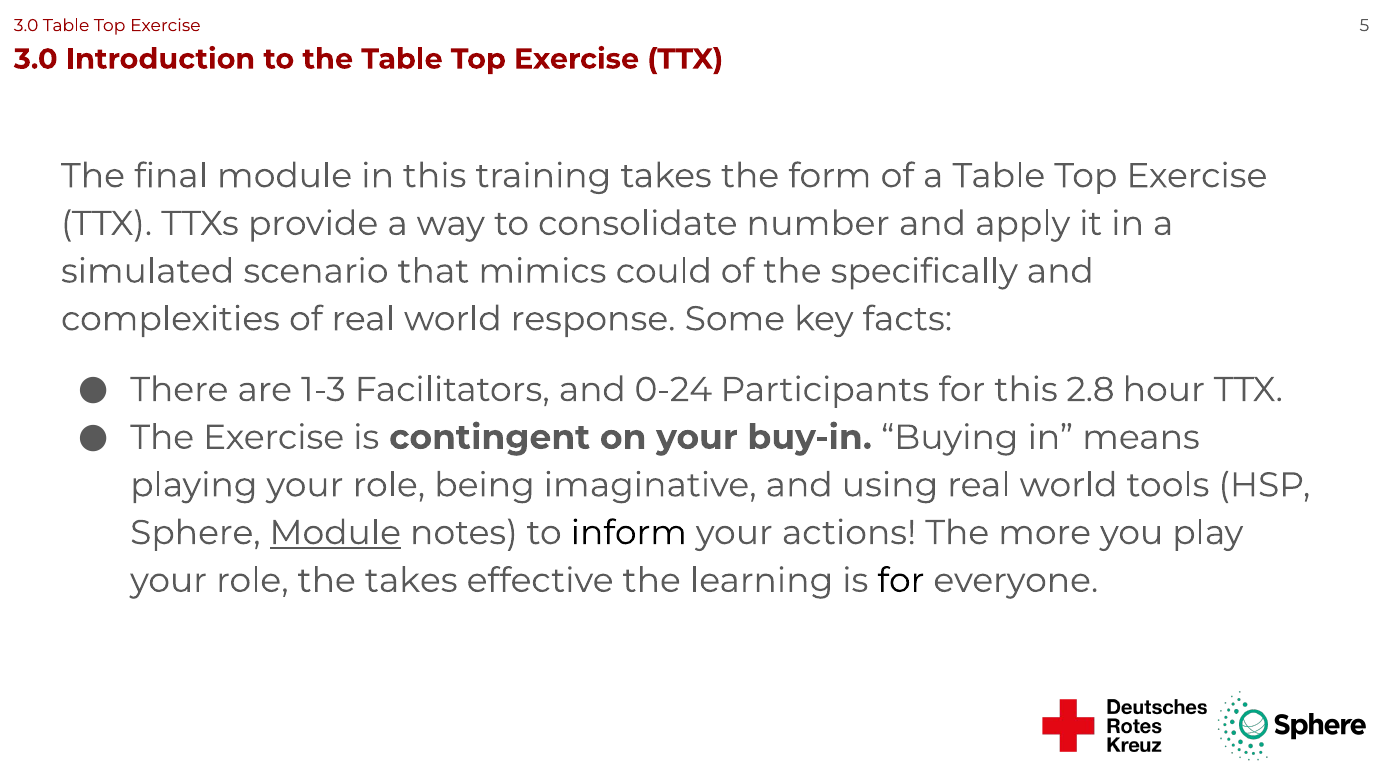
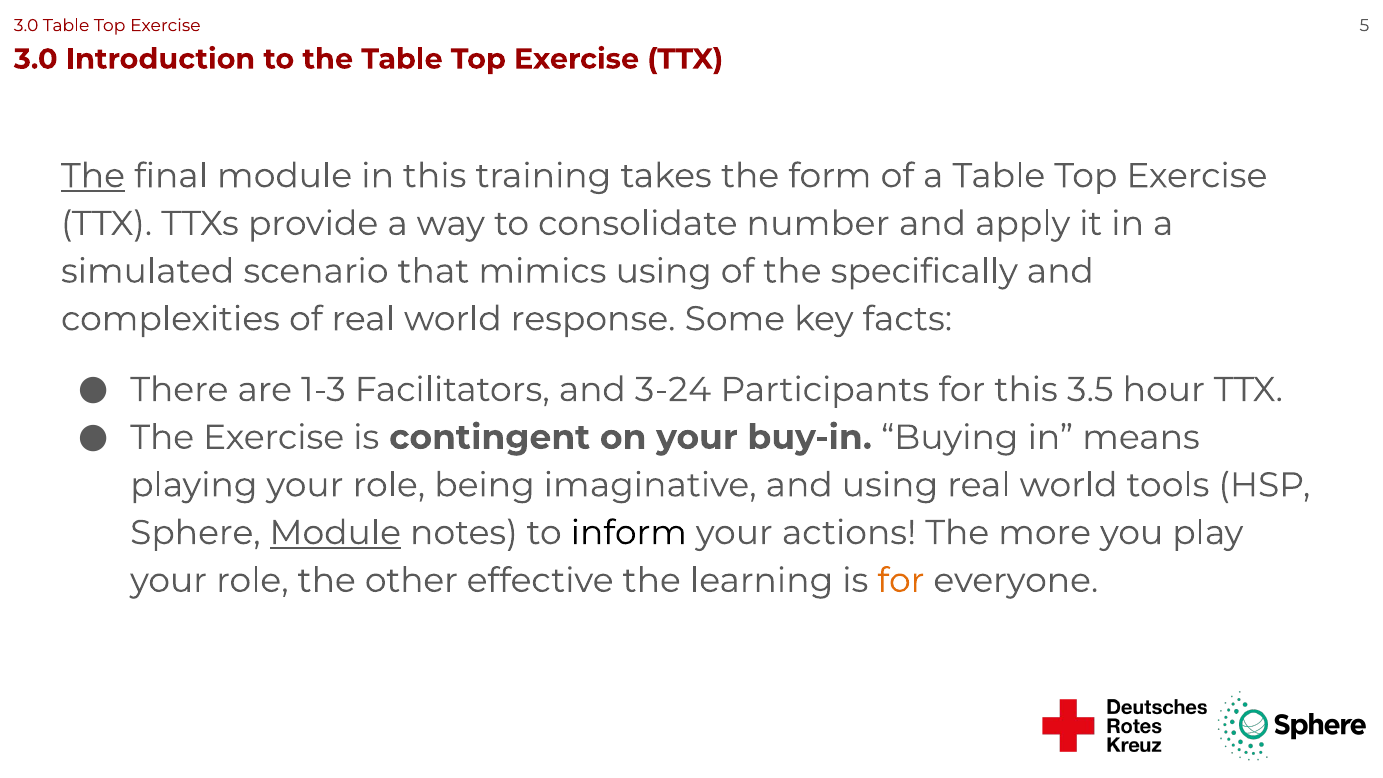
The underline: none -> present (93, 176)
mimics could: could -> using (664, 271)
0-24: 0-24 -> 3-24 (673, 390)
2.8: 2.8 -> 3.5 (1090, 390)
the takes: takes -> other (411, 580)
for colour: black -> orange (901, 580)
